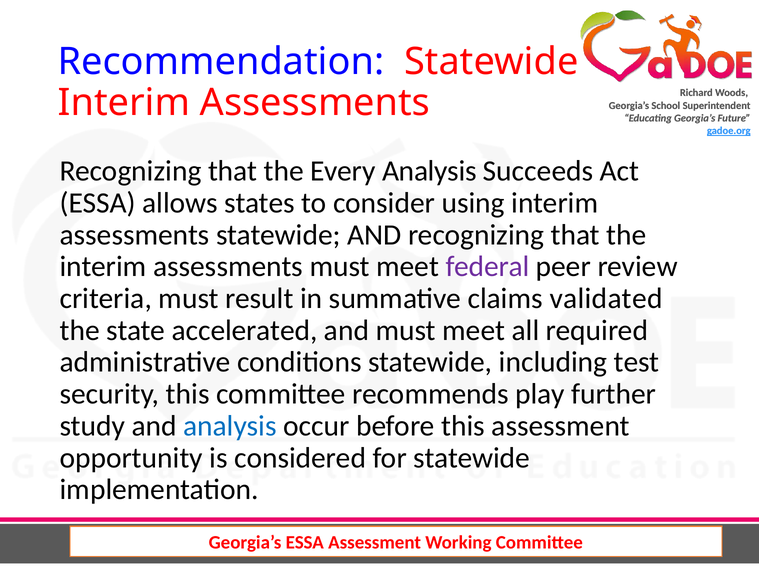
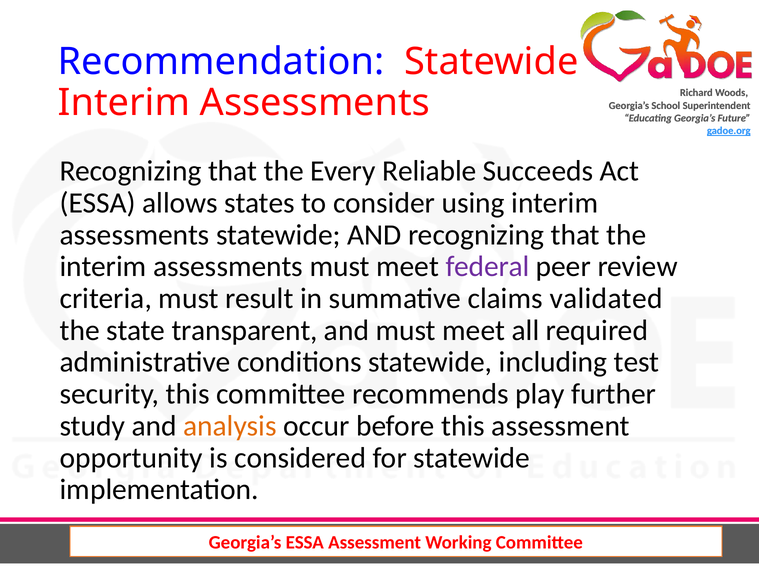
Every Analysis: Analysis -> Reliable (429, 171)
accelerated: accelerated -> transparent (245, 331)
analysis colour: blue -> orange (230, 426)
